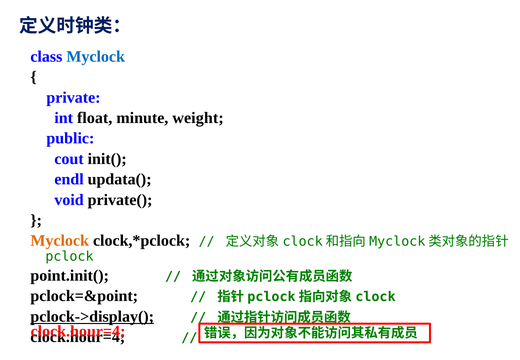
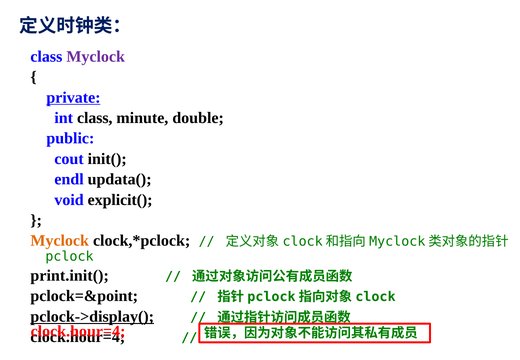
Myclock colour: blue -> purple (96, 57)
private underline: none -> present (73, 97)
int float: float -> class (95, 118)
weight: weight -> double (198, 118)
private(: private( -> explicit( (120, 200)
point.init(: point.init( -> print.init( (70, 276)
